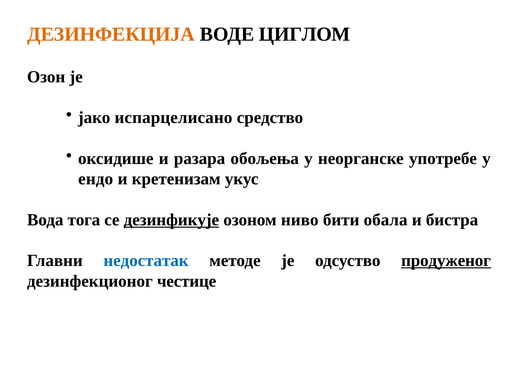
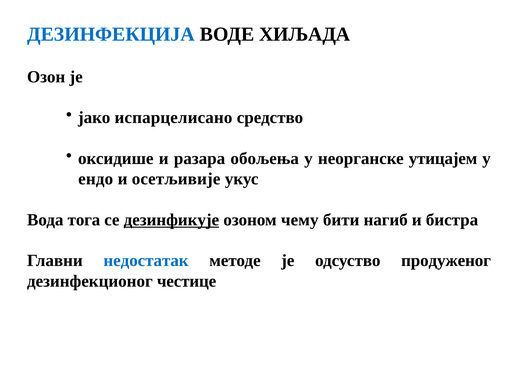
ДЕЗИНФЕКЦИЈА colour: orange -> blue (111, 34)
ЦИГЛОМ: ЦИГЛОМ -> ХИЉАДА (305, 34)
употребе: употребе -> утицајем (443, 158)
кретенизам: кретенизам -> осетљивије (176, 179)
ниво: ниво -> чему (300, 219)
обала: обала -> нагиб (386, 219)
продуженог underline: present -> none (446, 260)
